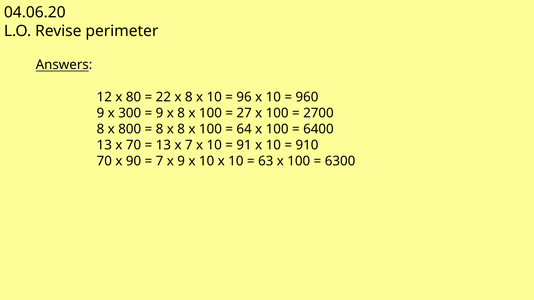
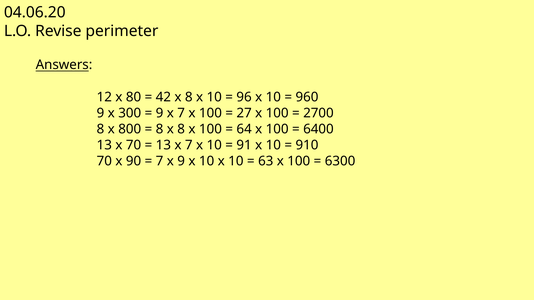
22: 22 -> 42 (163, 97)
9 x 8: 8 -> 7 (181, 113)
